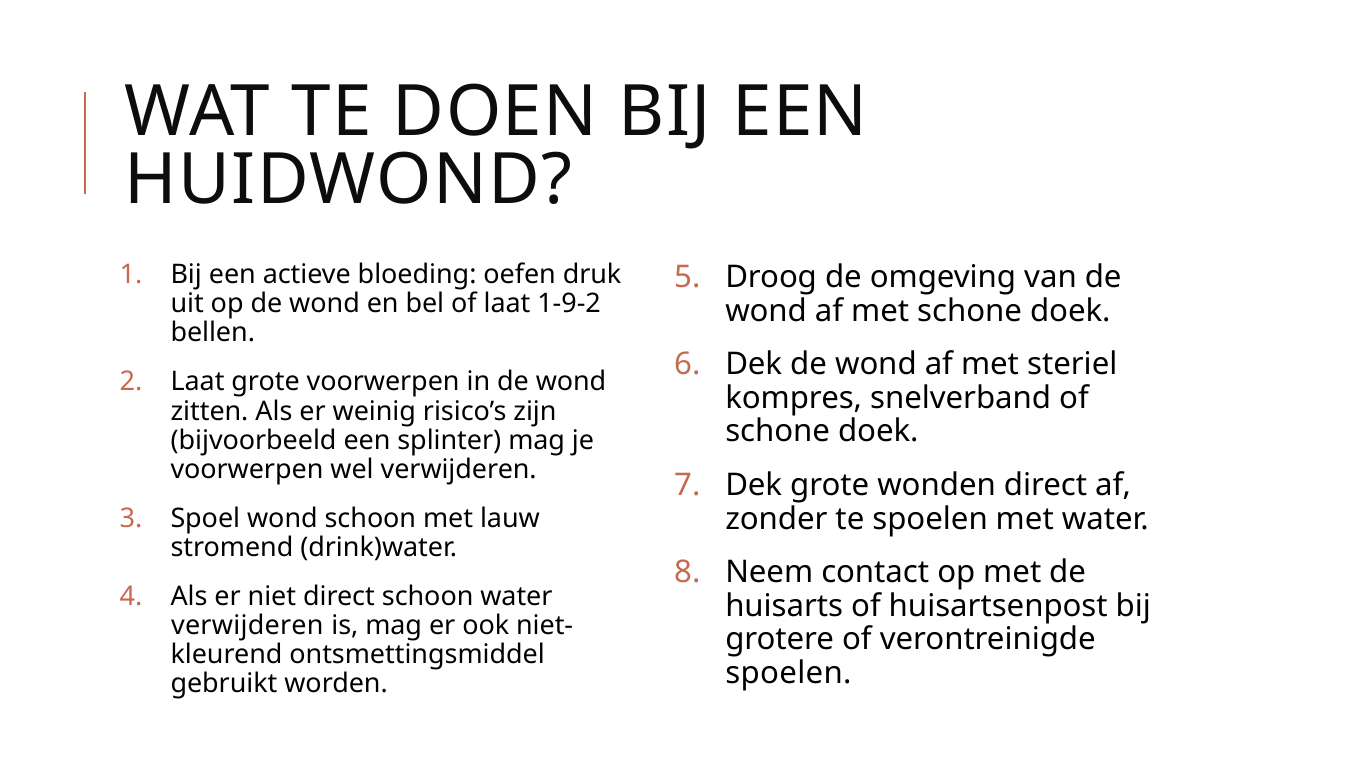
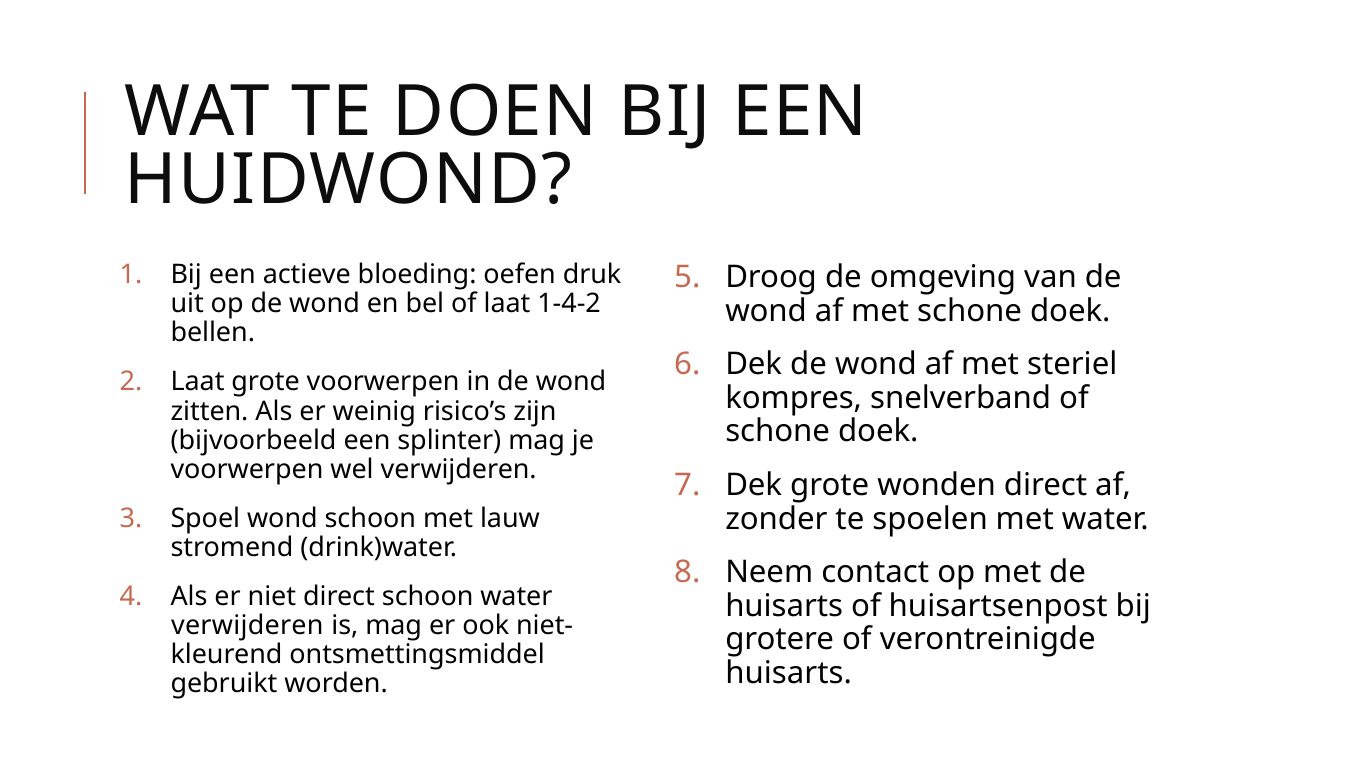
1-9-2: 1-9-2 -> 1-4-2 (569, 304)
spoelen: spoelen -> huisarts (789, 673)
